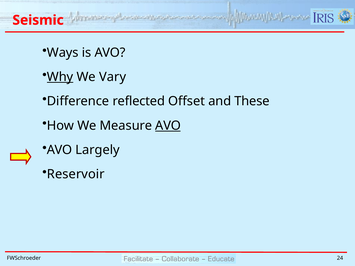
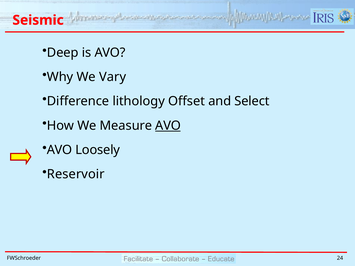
Ways: Ways -> Deep (63, 53)
Why underline: present -> none (60, 77)
reflected: reflected -> lithology (139, 101)
These: These -> Select (252, 101)
Largely: Largely -> Loosely (98, 150)
